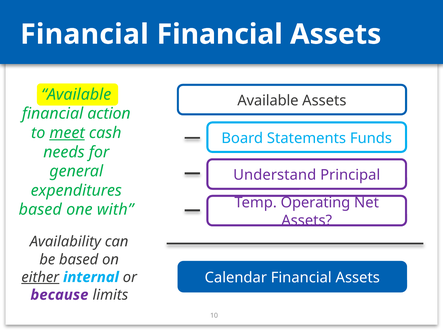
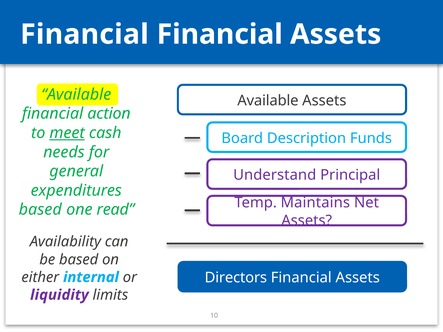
Statements: Statements -> Description (307, 138)
Operating: Operating -> Maintains (315, 203)
with: with -> read (115, 210)
either underline: present -> none (40, 277)
Calendar: Calendar -> Directors (236, 278)
because: because -> liquidity (59, 295)
